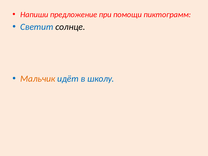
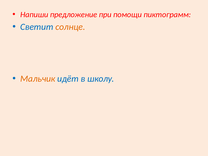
солнце colour: black -> orange (70, 27)
